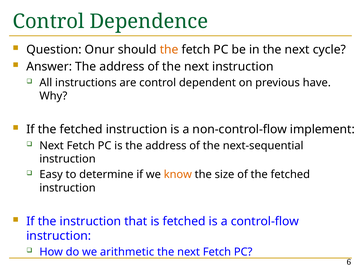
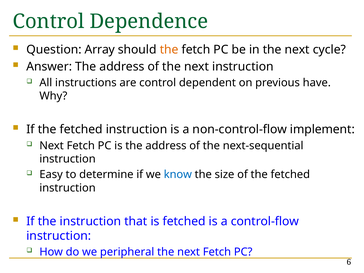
Onur: Onur -> Array (100, 50)
know colour: orange -> blue (178, 174)
arithmetic: arithmetic -> peripheral (127, 252)
